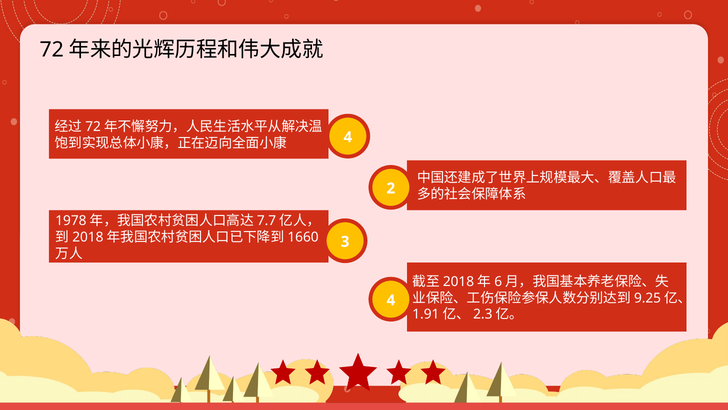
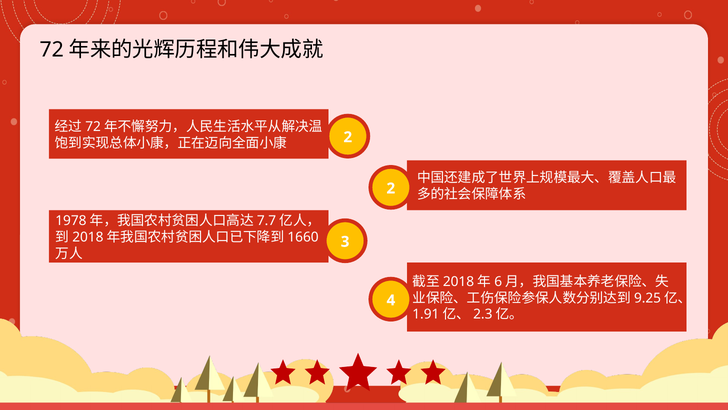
4: 4 -> 2 (348, 137)
